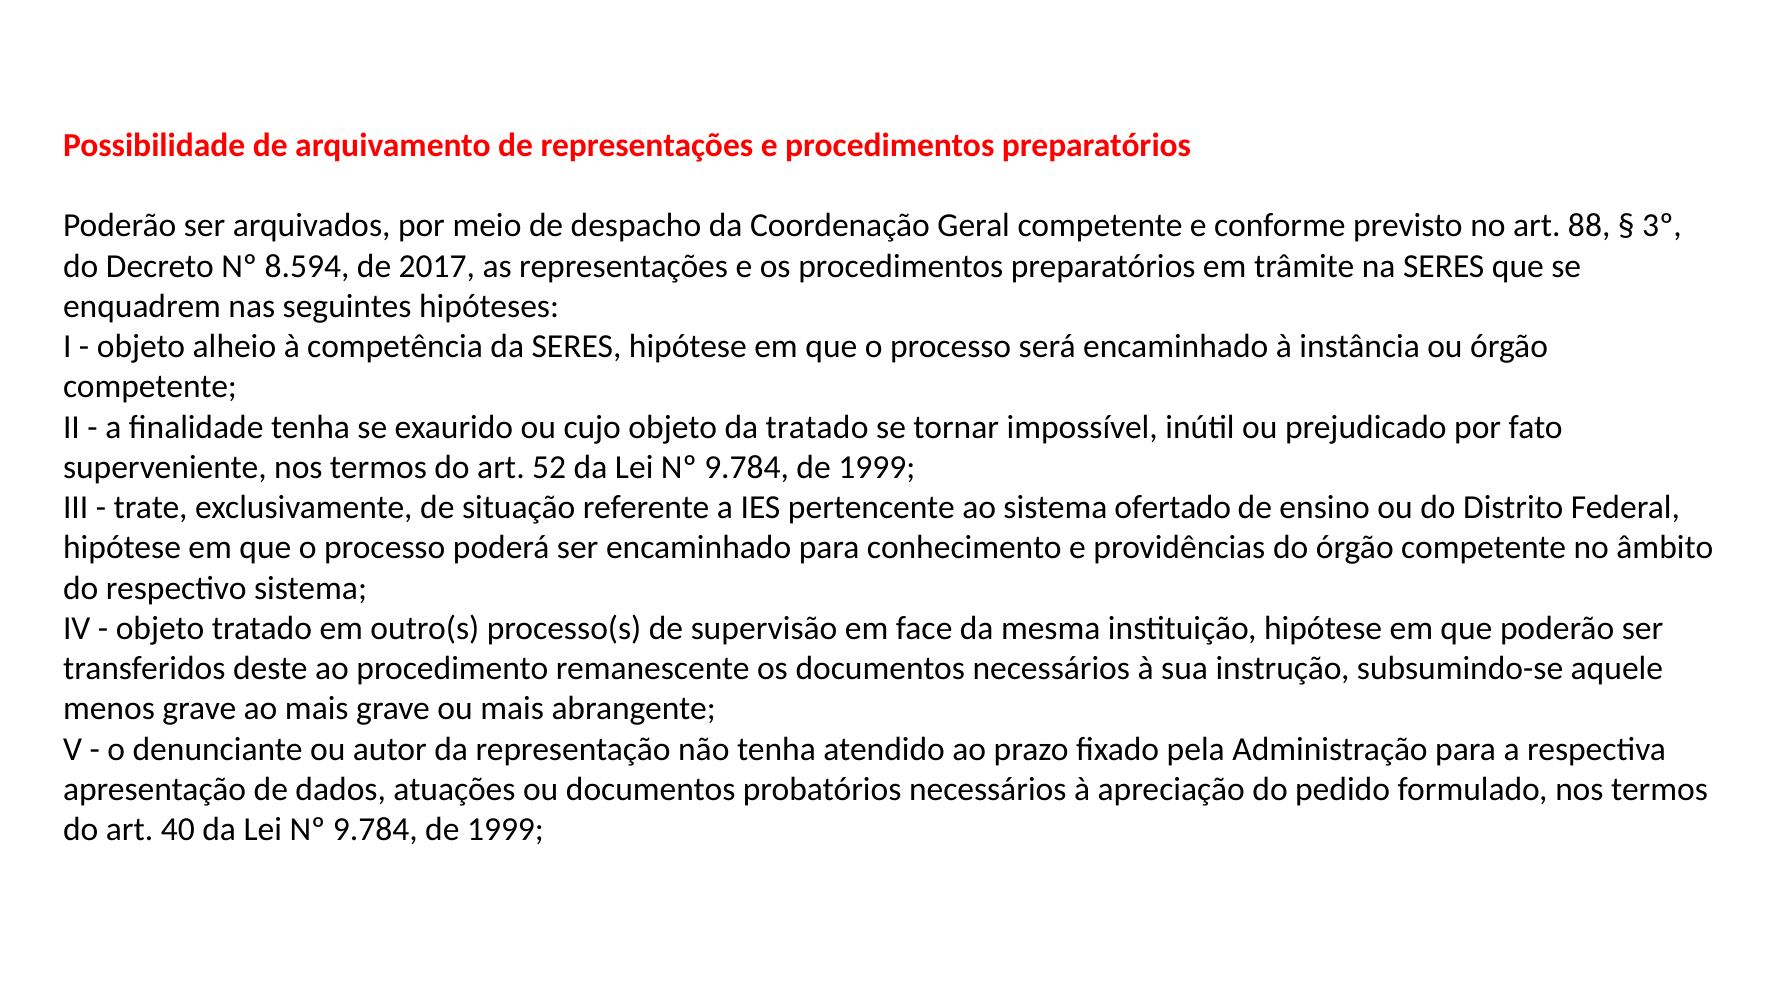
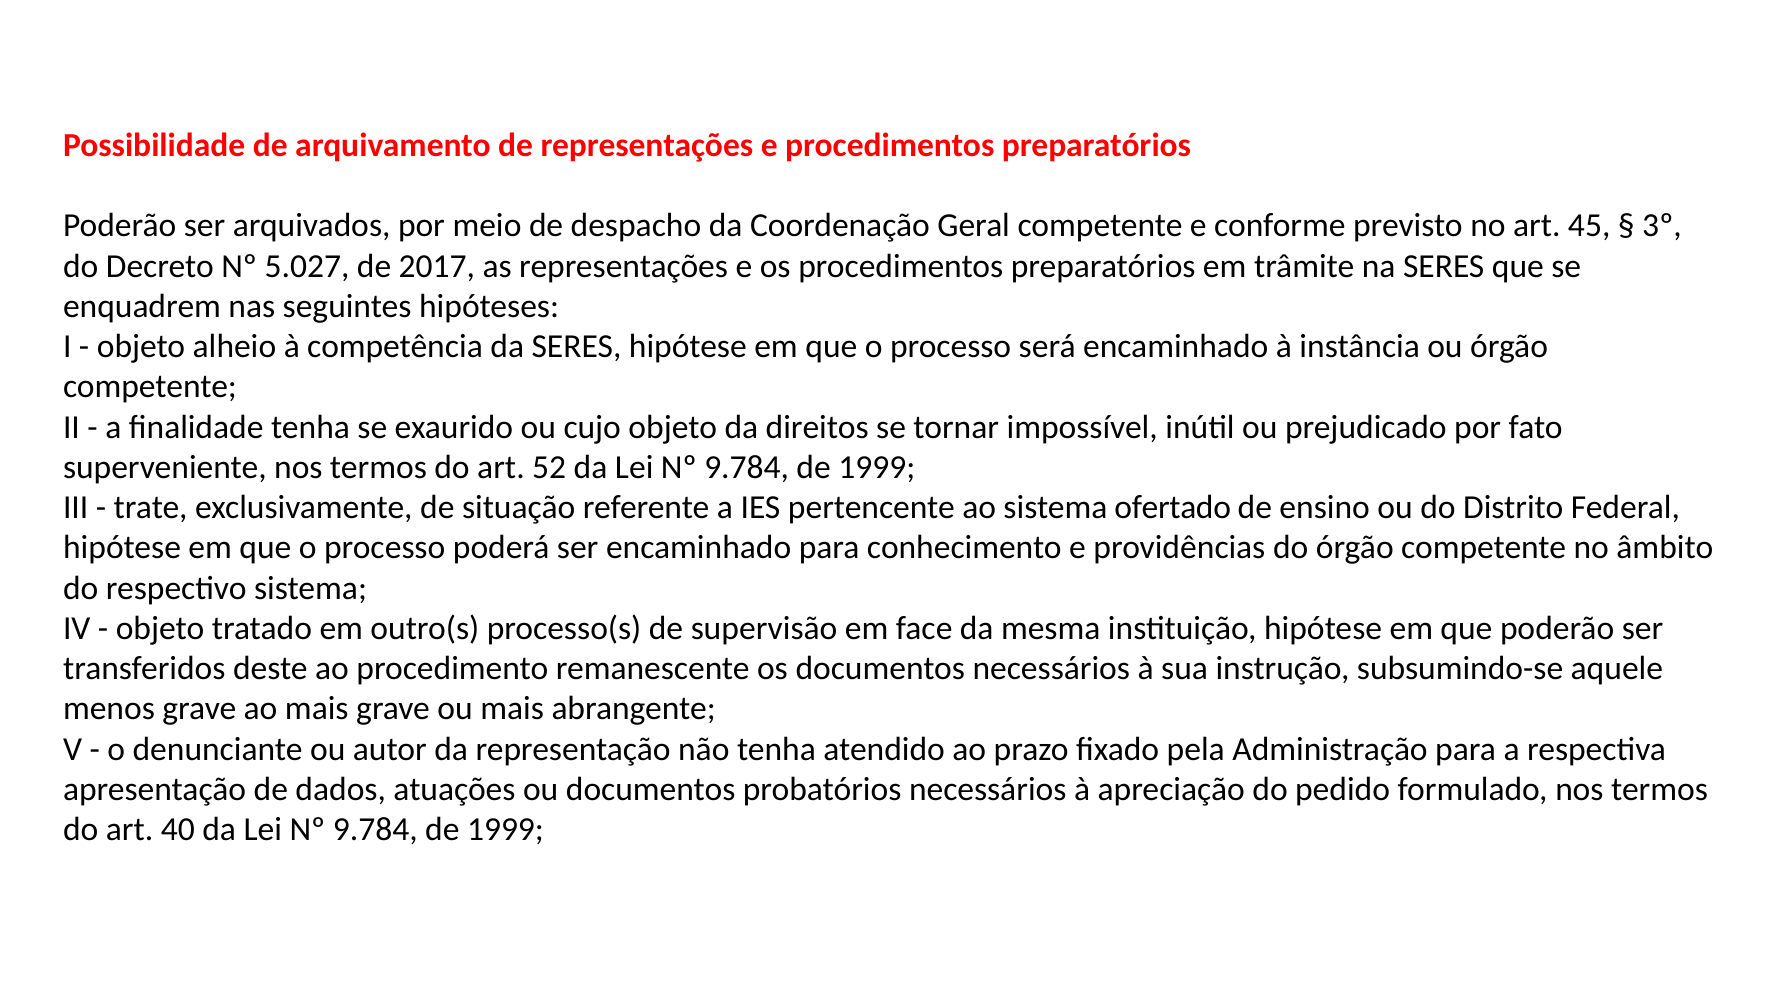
88: 88 -> 45 (1589, 226)
8.594: 8.594 -> 5.027 (307, 266)
da tratado: tratado -> direitos (817, 427)
